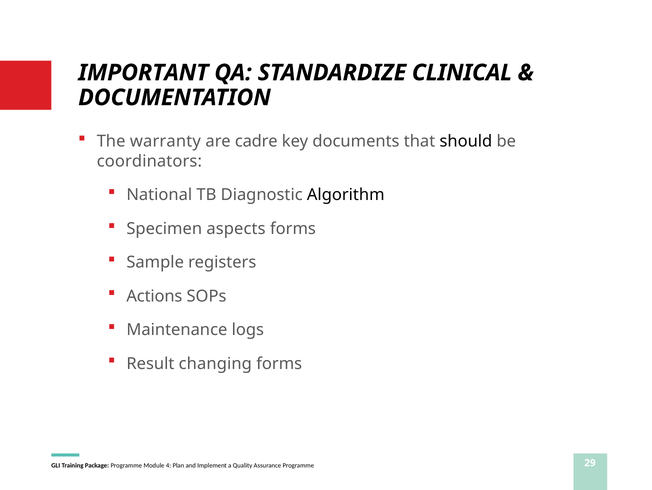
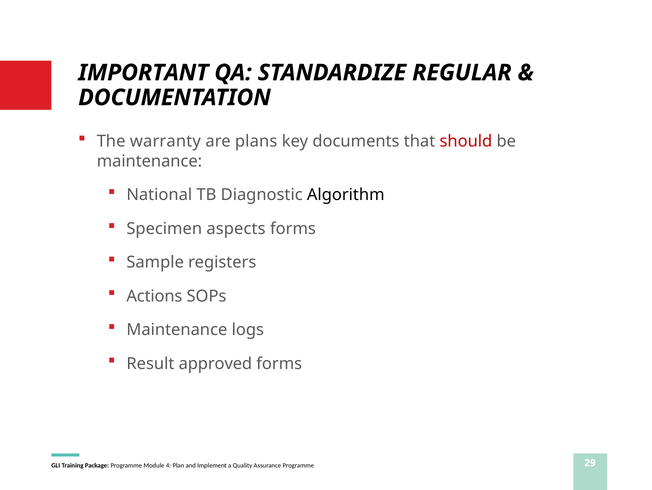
CLINICAL: CLINICAL -> REGULAR (462, 73)
cadre: cadre -> plans (256, 142)
should colour: black -> red (466, 142)
coordinators: coordinators -> maintenance (149, 161)
changing: changing -> approved (215, 364)
